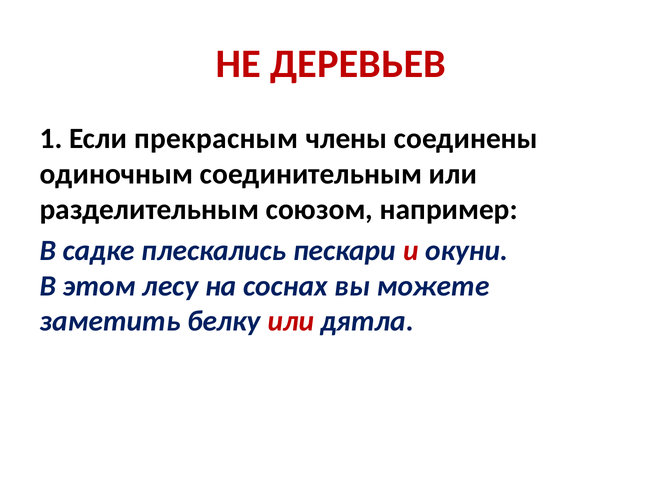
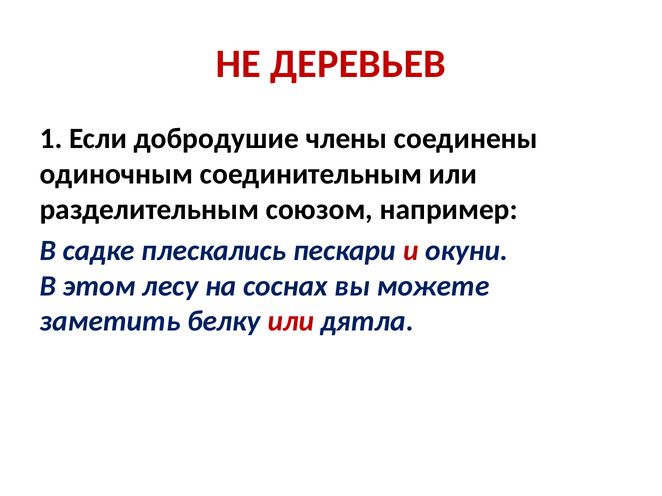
прекрасным: прекрасным -> добродушие (216, 139)
